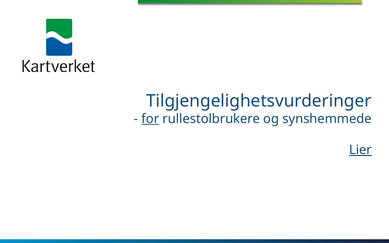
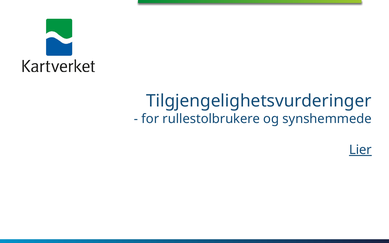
for underline: present -> none (150, 119)
